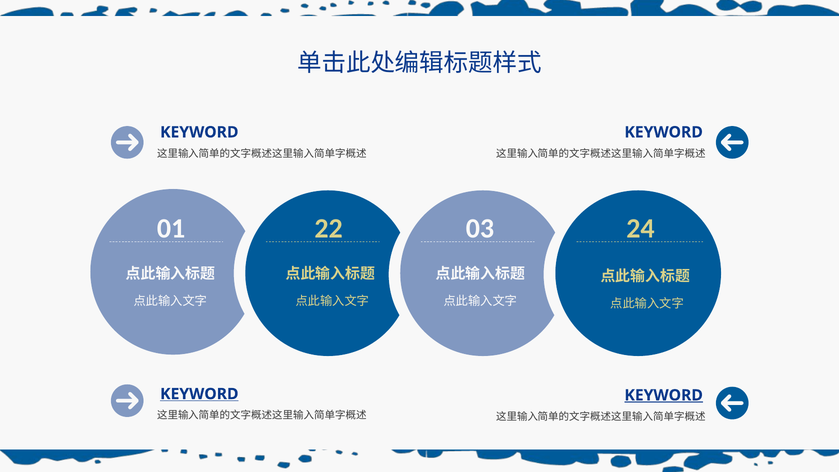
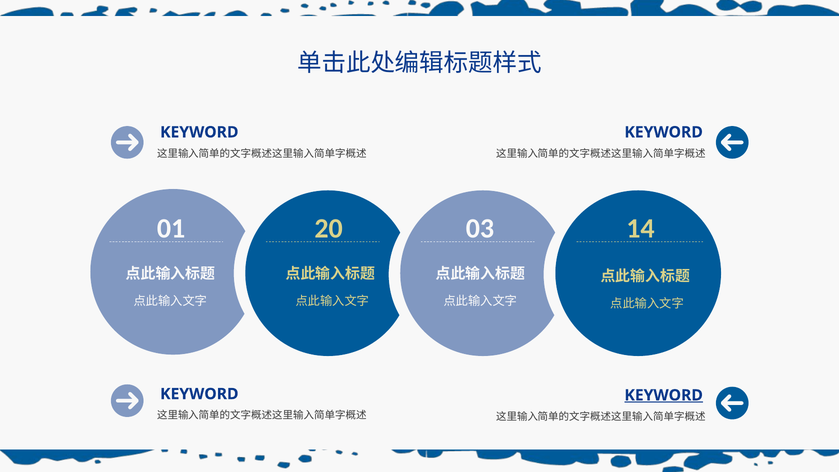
22: 22 -> 20 (329, 229)
24: 24 -> 14 (640, 229)
KEYWORD underline: present -> none (199, 394)
